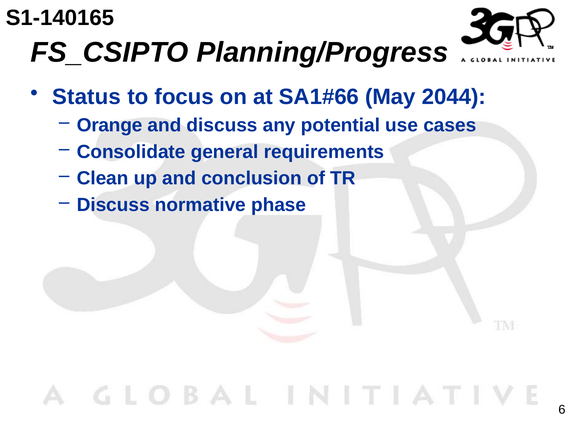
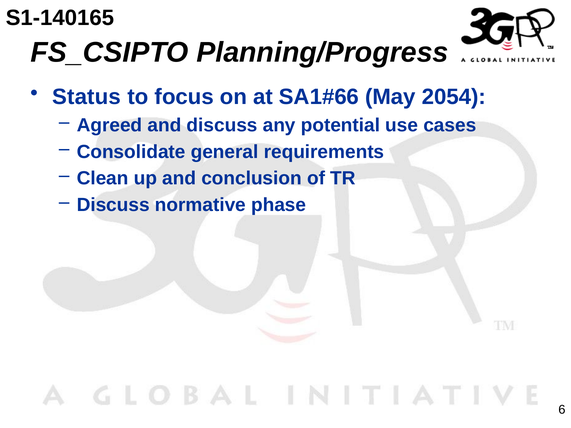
2044: 2044 -> 2054 (454, 97)
Orange: Orange -> Agreed (109, 125)
